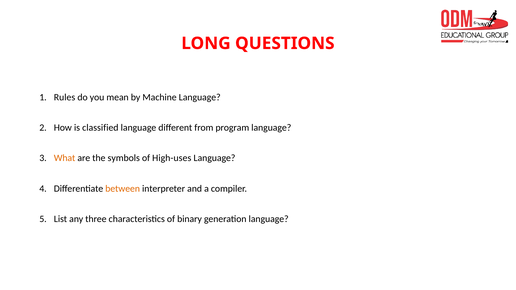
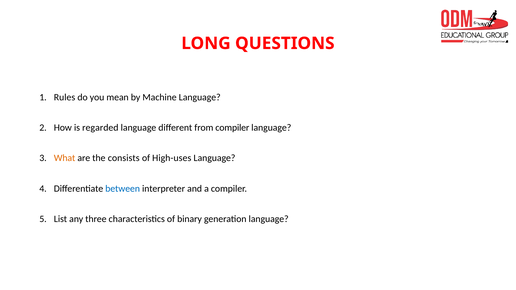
classified: classified -> regarded (100, 128)
from program: program -> compiler (232, 128)
symbols: symbols -> consists (124, 158)
between colour: orange -> blue (123, 189)
